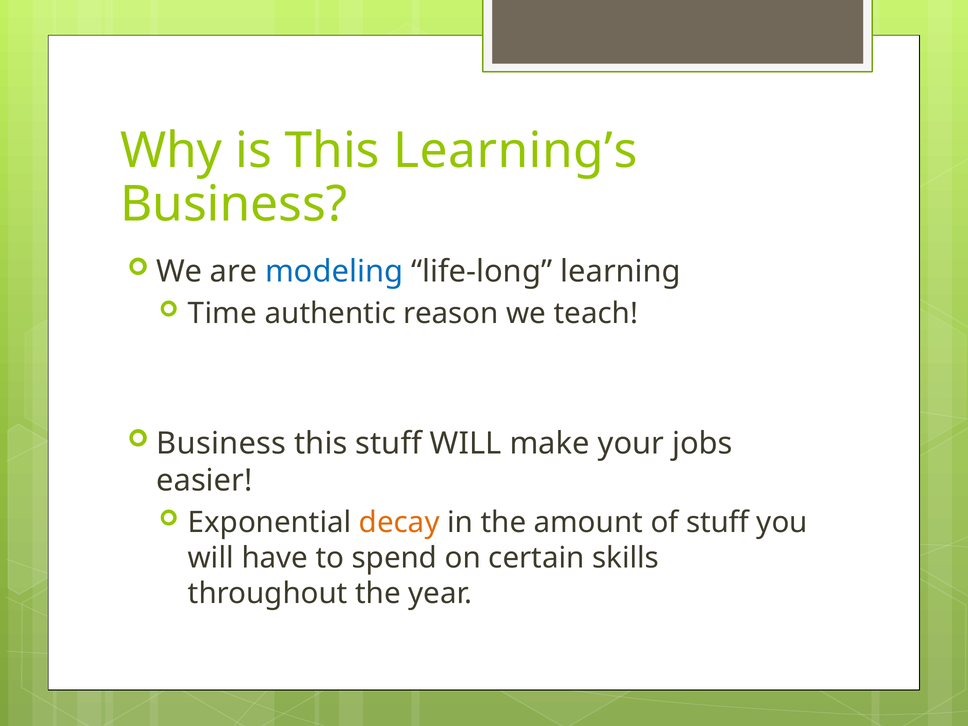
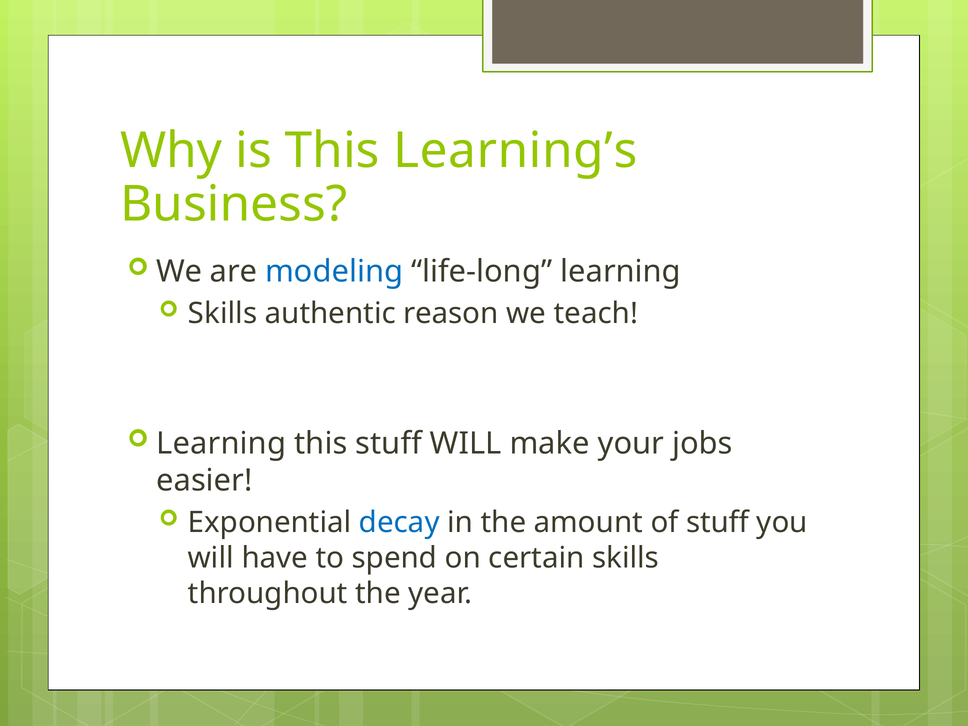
Time: Time -> Skills (223, 314)
Business: Business -> Learning (221, 444)
decay colour: orange -> blue (399, 523)
